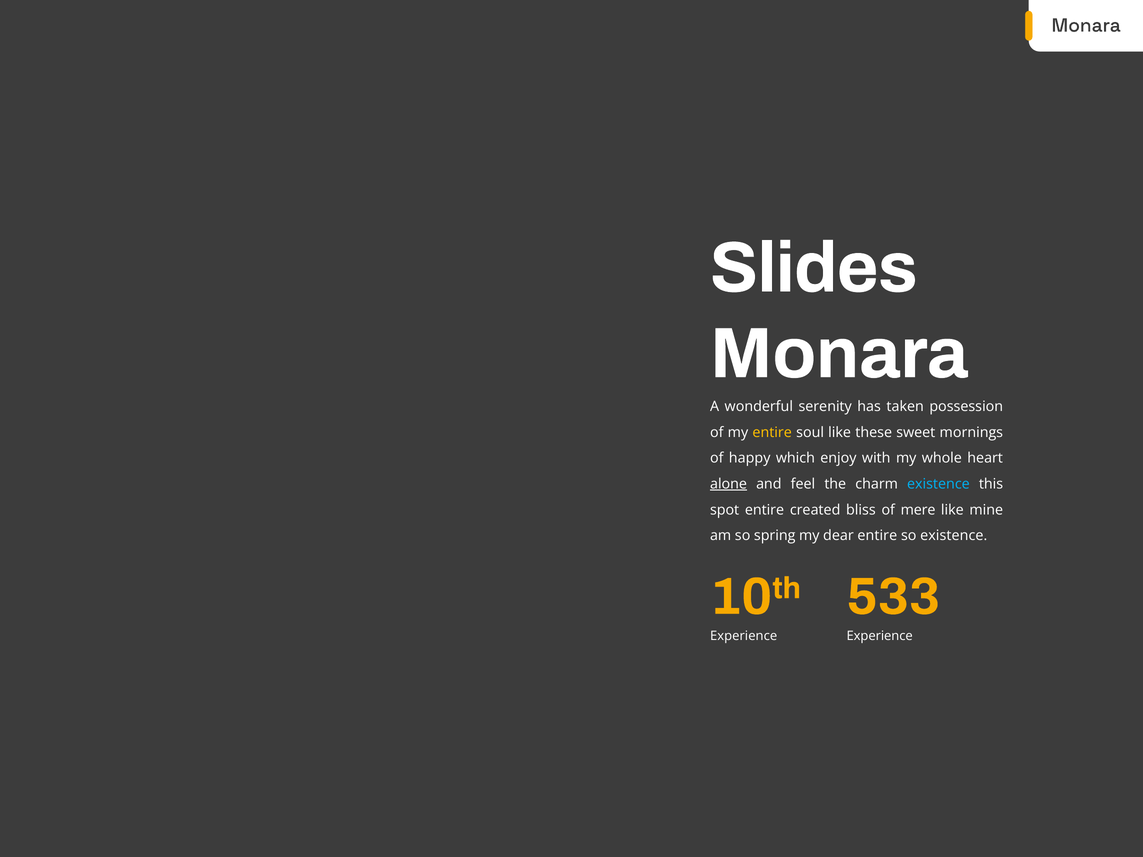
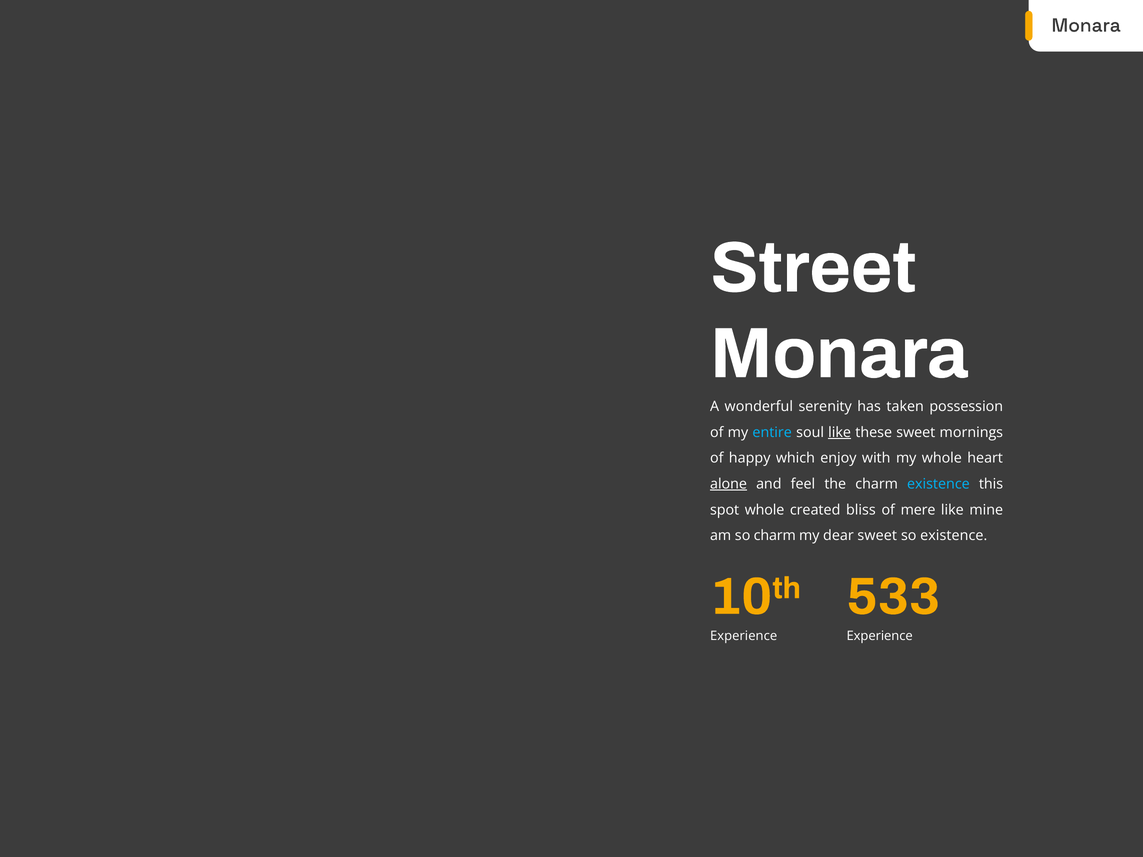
Slides: Slides -> Street (813, 268)
entire colour: yellow -> light blue (772, 433)
like underline: none -> present (840, 433)
spot entire: entire -> whole (765, 510)
so spring: spring -> charm (775, 536)
dear entire: entire -> sweet (877, 536)
